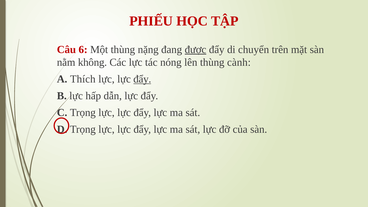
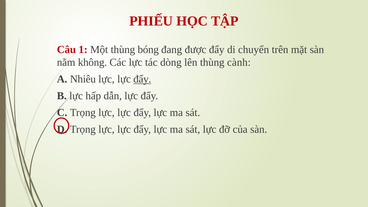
6: 6 -> 1 (83, 49)
nặng: nặng -> bóng (148, 49)
được underline: present -> none (196, 49)
nóng: nóng -> dòng (171, 62)
Thích: Thích -> Nhiêu (83, 79)
